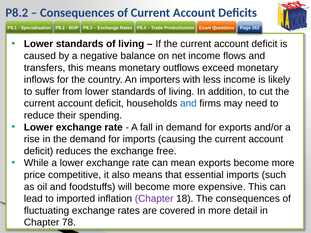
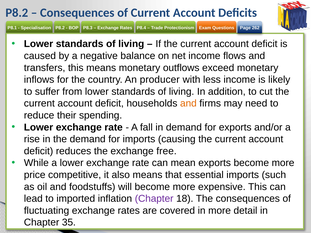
importers: importers -> producer (160, 80)
and colour: blue -> orange (188, 104)
78: 78 -> 35 (69, 223)
